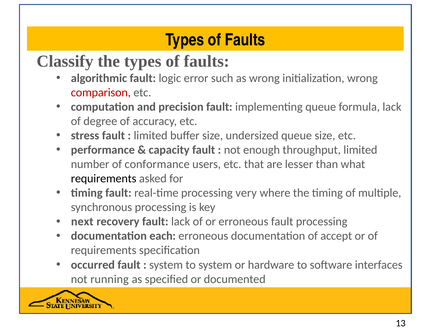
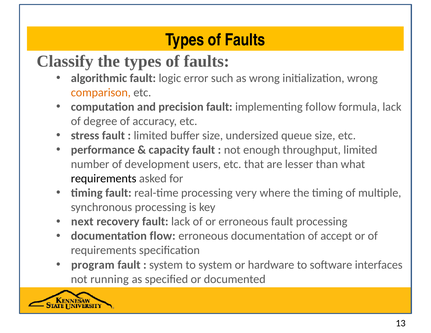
comparison colour: red -> orange (101, 93)
implementing queue: queue -> follow (321, 107)
conformance: conformance -> development (157, 164)
each: each -> flow (163, 236)
occurred: occurred -> program (93, 265)
